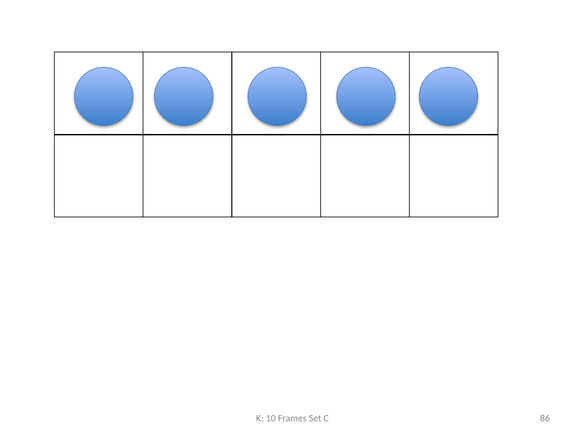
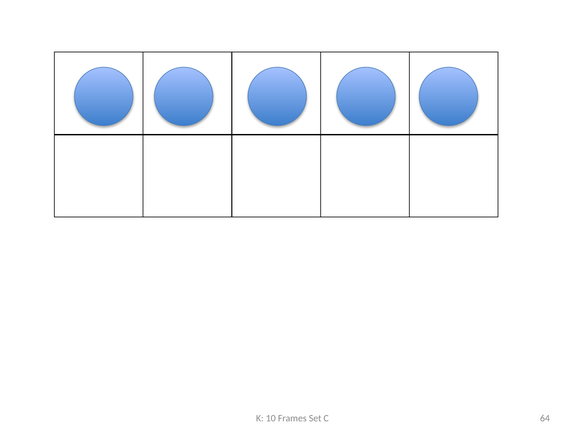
86: 86 -> 64 (545, 419)
